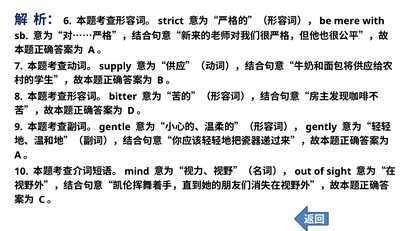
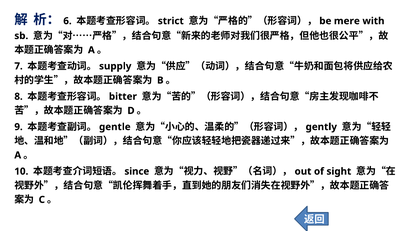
mind: mind -> since (137, 172)
